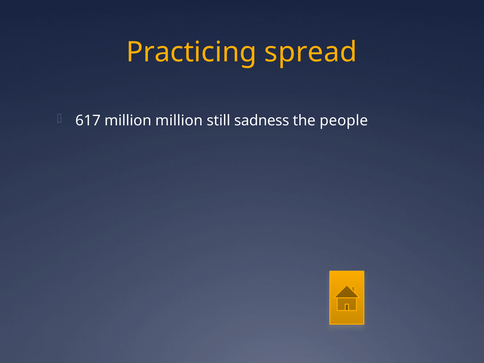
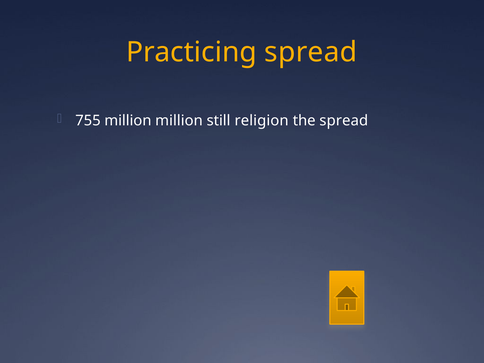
617: 617 -> 755 (88, 121)
sadness: sadness -> religion (262, 121)
the people: people -> spread (344, 121)
